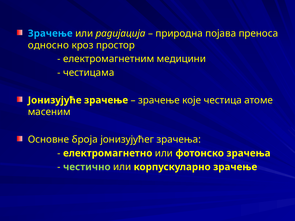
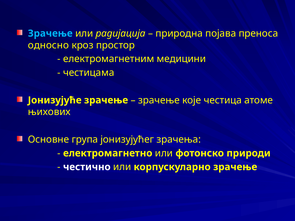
масеним: масеним -> њихових (49, 112)
броја: броја -> група (85, 140)
фотонско зрачења: зрачења -> природи (249, 153)
честично colour: light green -> white (87, 167)
